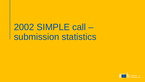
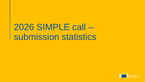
2002: 2002 -> 2026 (24, 27)
